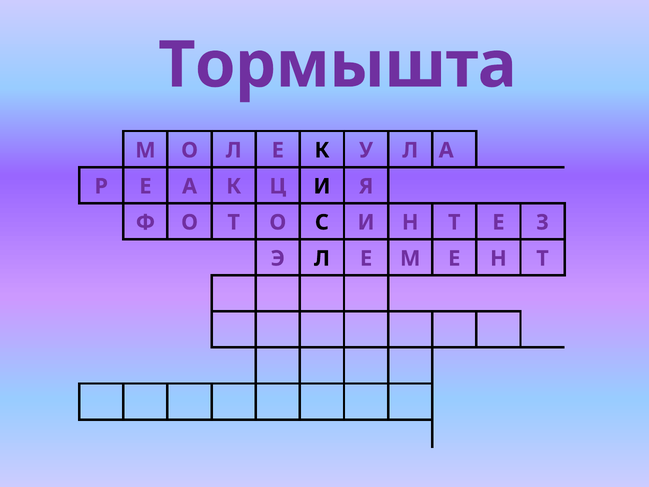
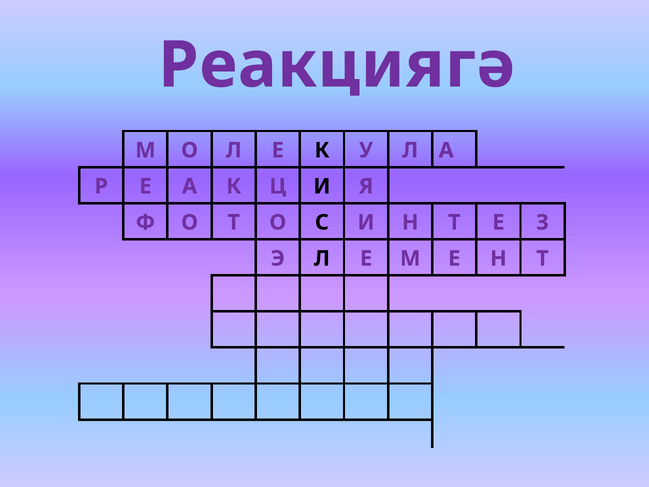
Тормышта: Тормышта -> Реакциягә (337, 65)
